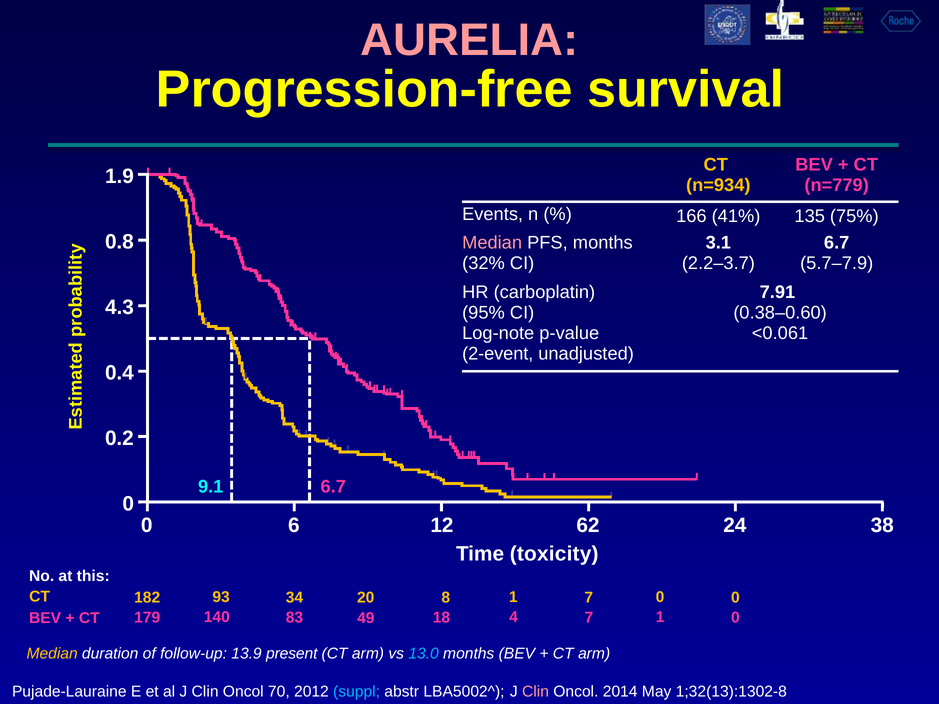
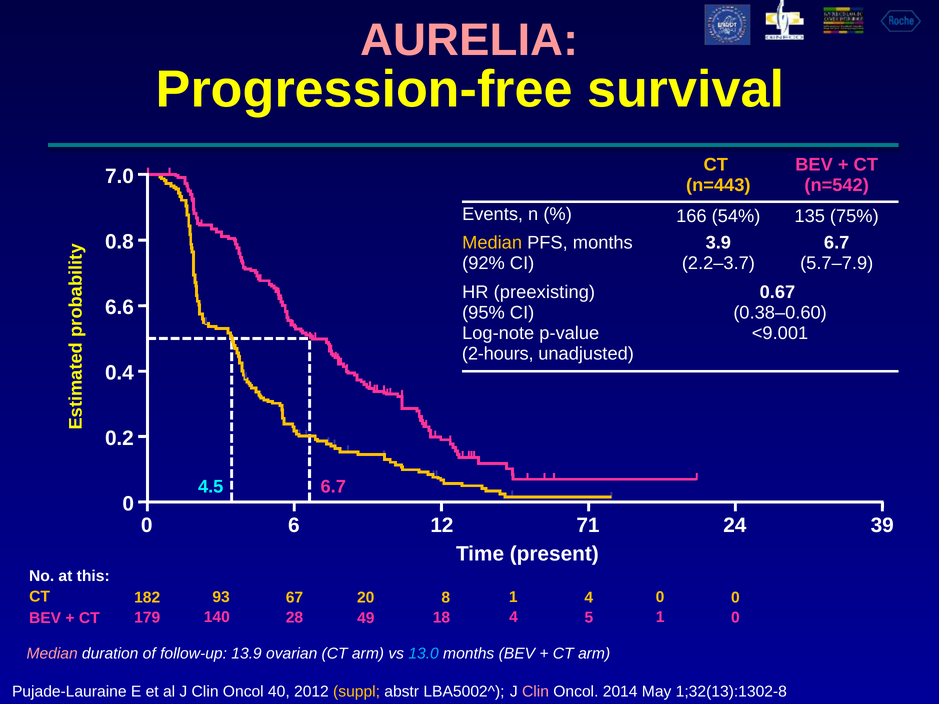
1.9: 1.9 -> 7.0 (119, 177)
n=934: n=934 -> n=443 (718, 185)
n=779: n=779 -> n=542 (837, 185)
41%: 41% -> 54% (736, 216)
Median colour: pink -> yellow (492, 243)
3.1: 3.1 -> 3.9 (718, 243)
32%: 32% -> 92% (483, 263)
carboplatin: carboplatin -> preexisting (544, 292)
7.91: 7.91 -> 0.67 (777, 292)
4.3: 4.3 -> 6.6 (119, 307)
<0.061: <0.061 -> <9.001 (780, 333)
2-event: 2-event -> 2-hours (498, 354)
9.1: 9.1 -> 4.5 (211, 487)
62: 62 -> 71 (588, 526)
38: 38 -> 39 (882, 526)
toxicity: toxicity -> present (554, 554)
34: 34 -> 67 (295, 598)
8 7: 7 -> 4 (589, 598)
83: 83 -> 28 (295, 618)
18 7: 7 -> 5 (589, 618)
Median colour: yellow -> pink (52, 654)
present: present -> ovarian (292, 654)
70: 70 -> 40 (279, 692)
suppl colour: light blue -> yellow (357, 692)
